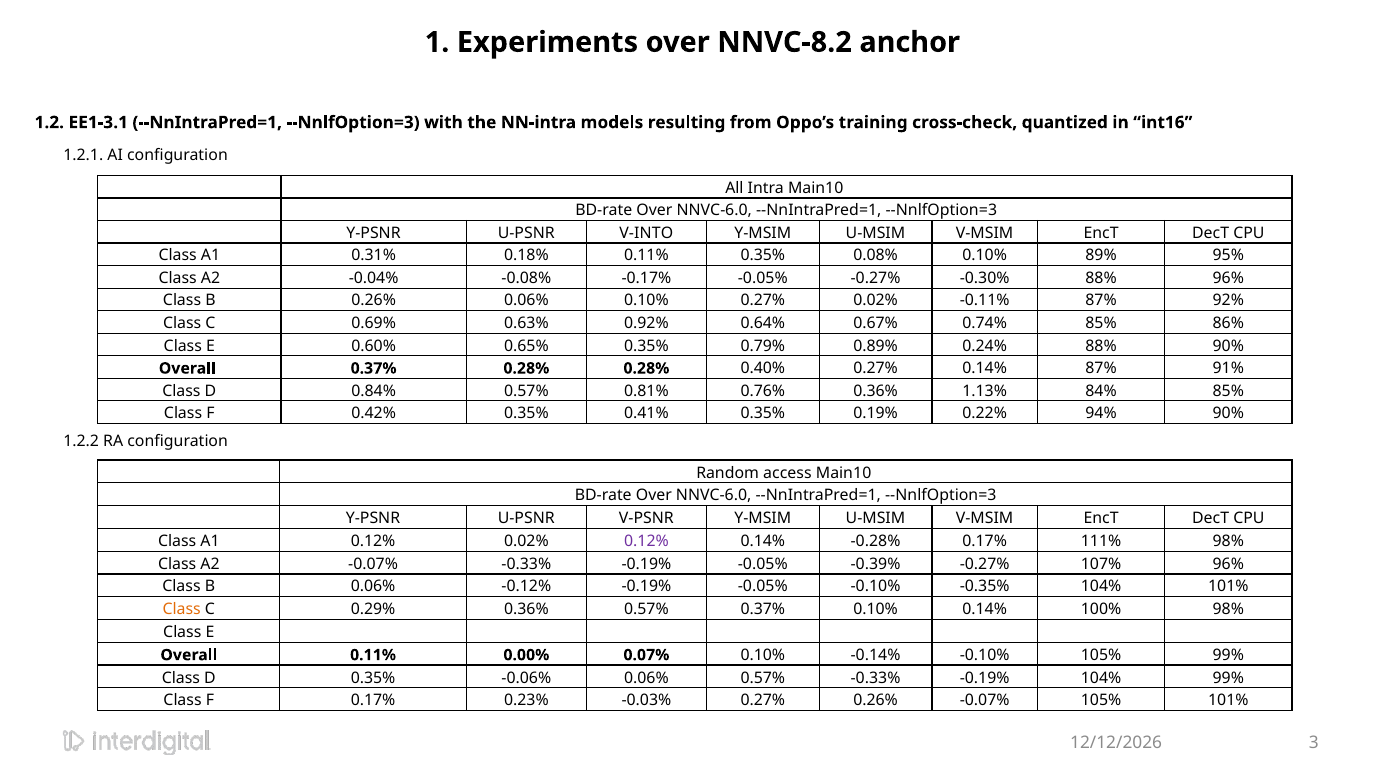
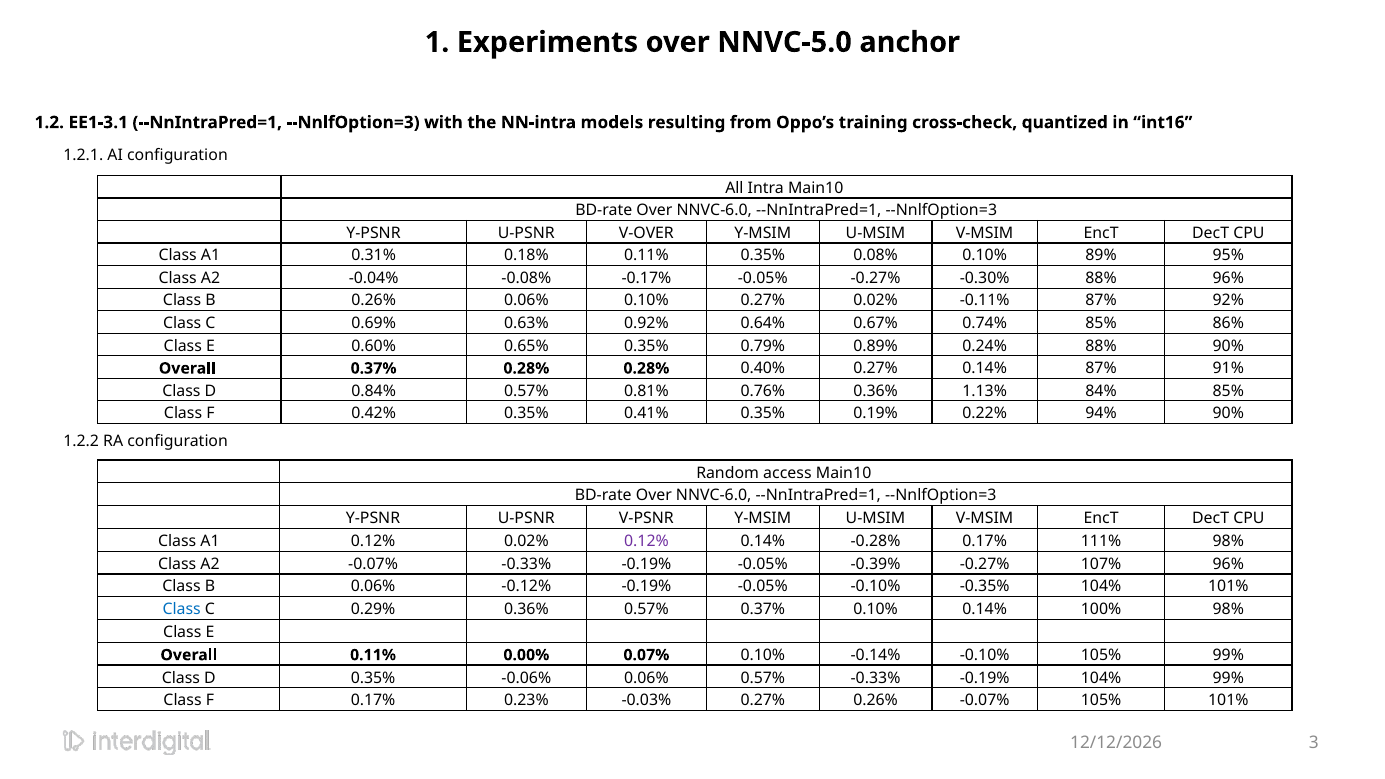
NNVC-8.2: NNVC-8.2 -> NNVC-5.0 (785, 42)
V-INTO: V-INTO -> V-OVER (646, 233)
Class colour: orange -> blue (182, 610)
